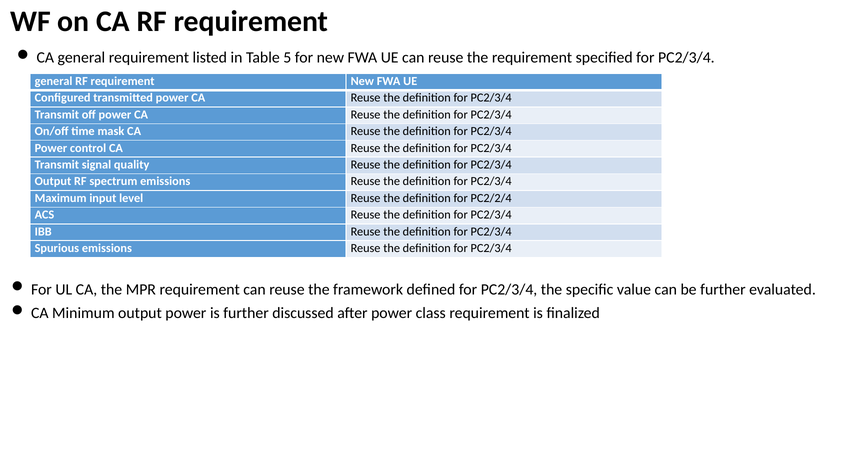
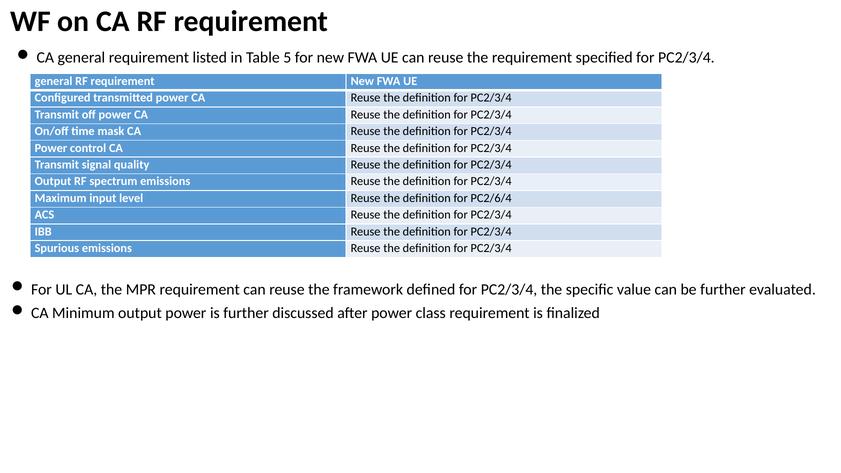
PC2/2/4: PC2/2/4 -> PC2/6/4 (491, 198)
